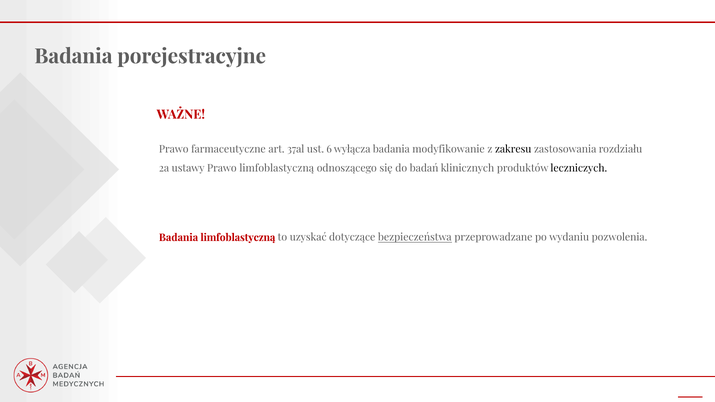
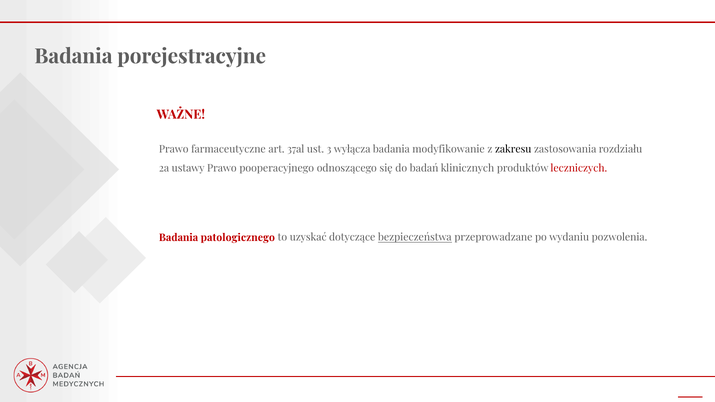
6: 6 -> 3 (329, 149)
Prawo limfoblastyczną: limfoblastyczną -> pooperacyjnego (277, 168)
leczniczych colour: black -> red (579, 168)
Badania limfoblastyczną: limfoblastyczną -> patologicznego (238, 238)
